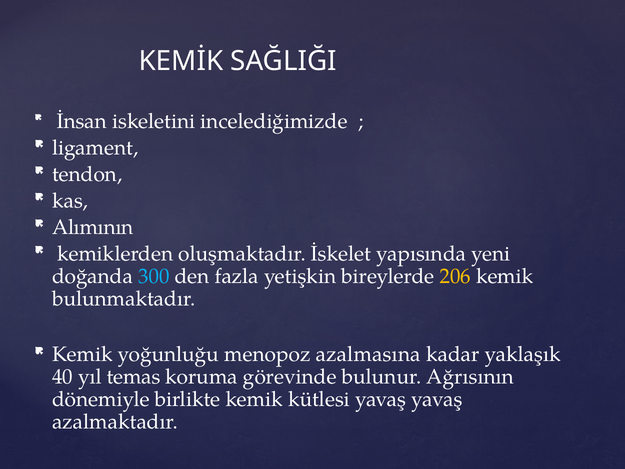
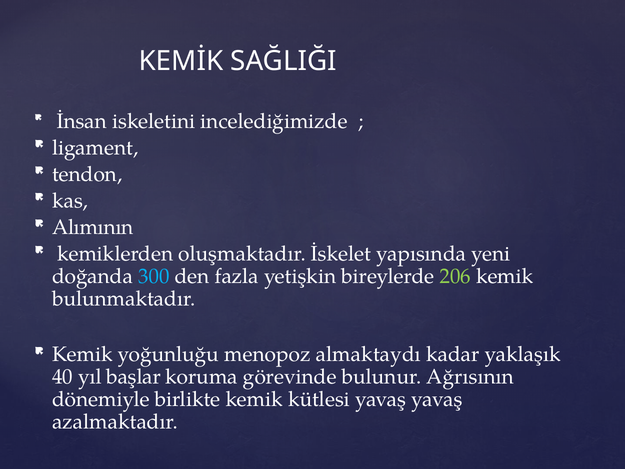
206 colour: yellow -> light green (455, 276)
azalmasına: azalmasına -> almaktaydı (368, 354)
temas: temas -> başlar (134, 377)
